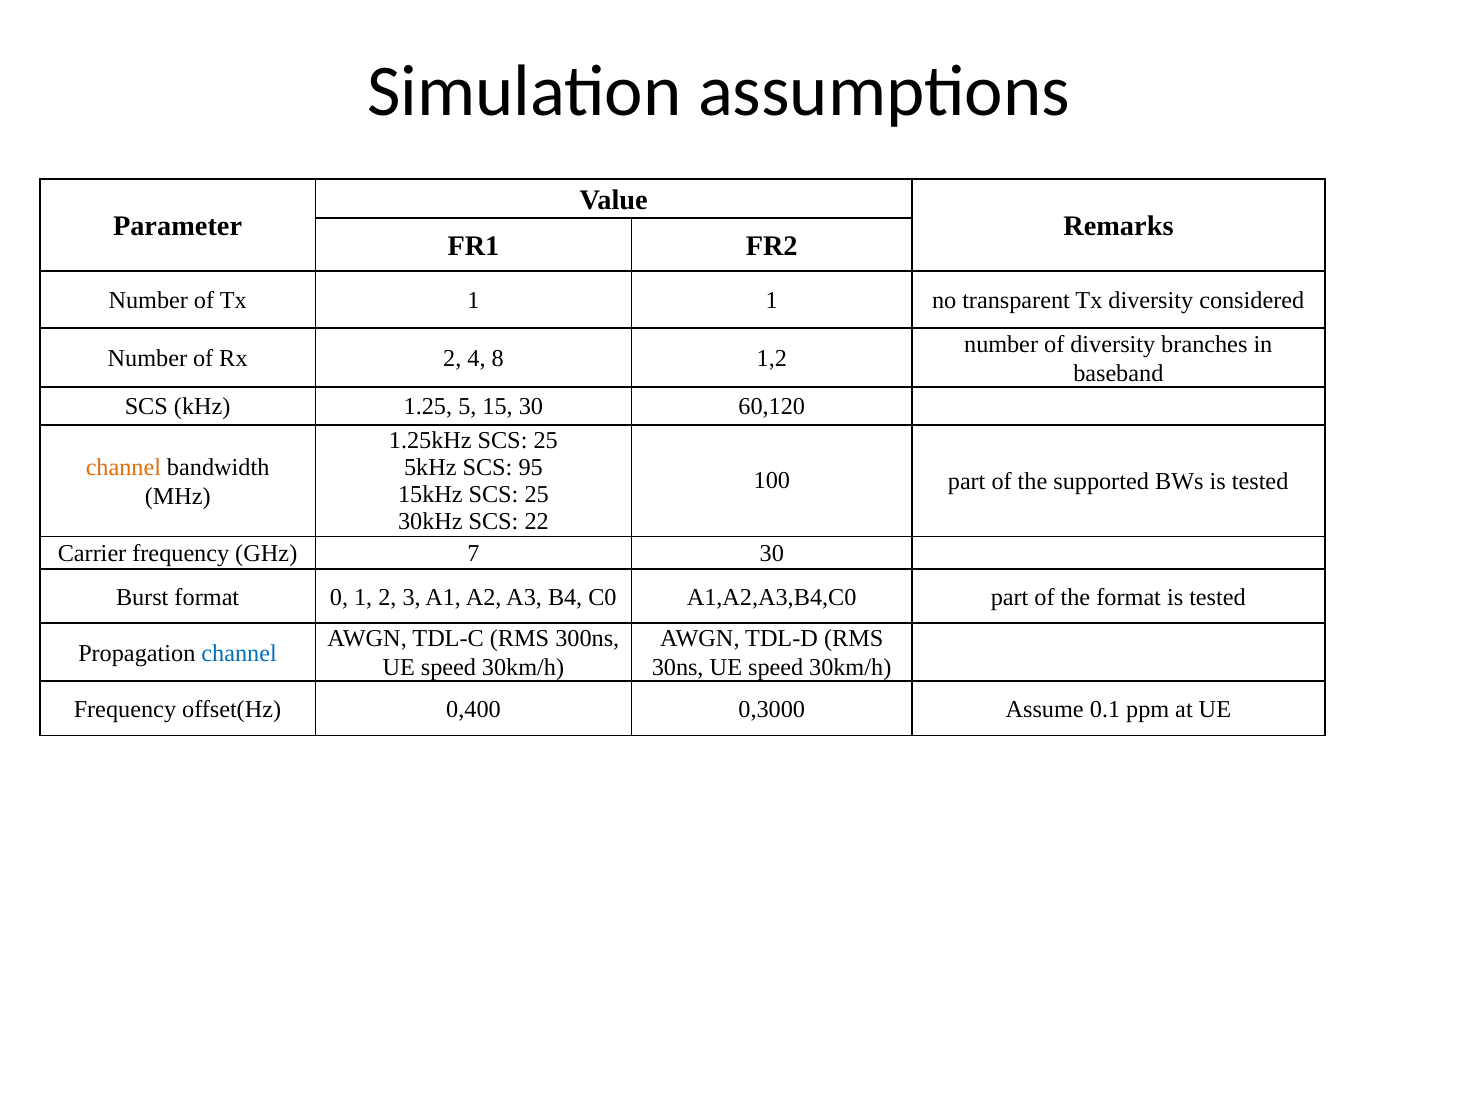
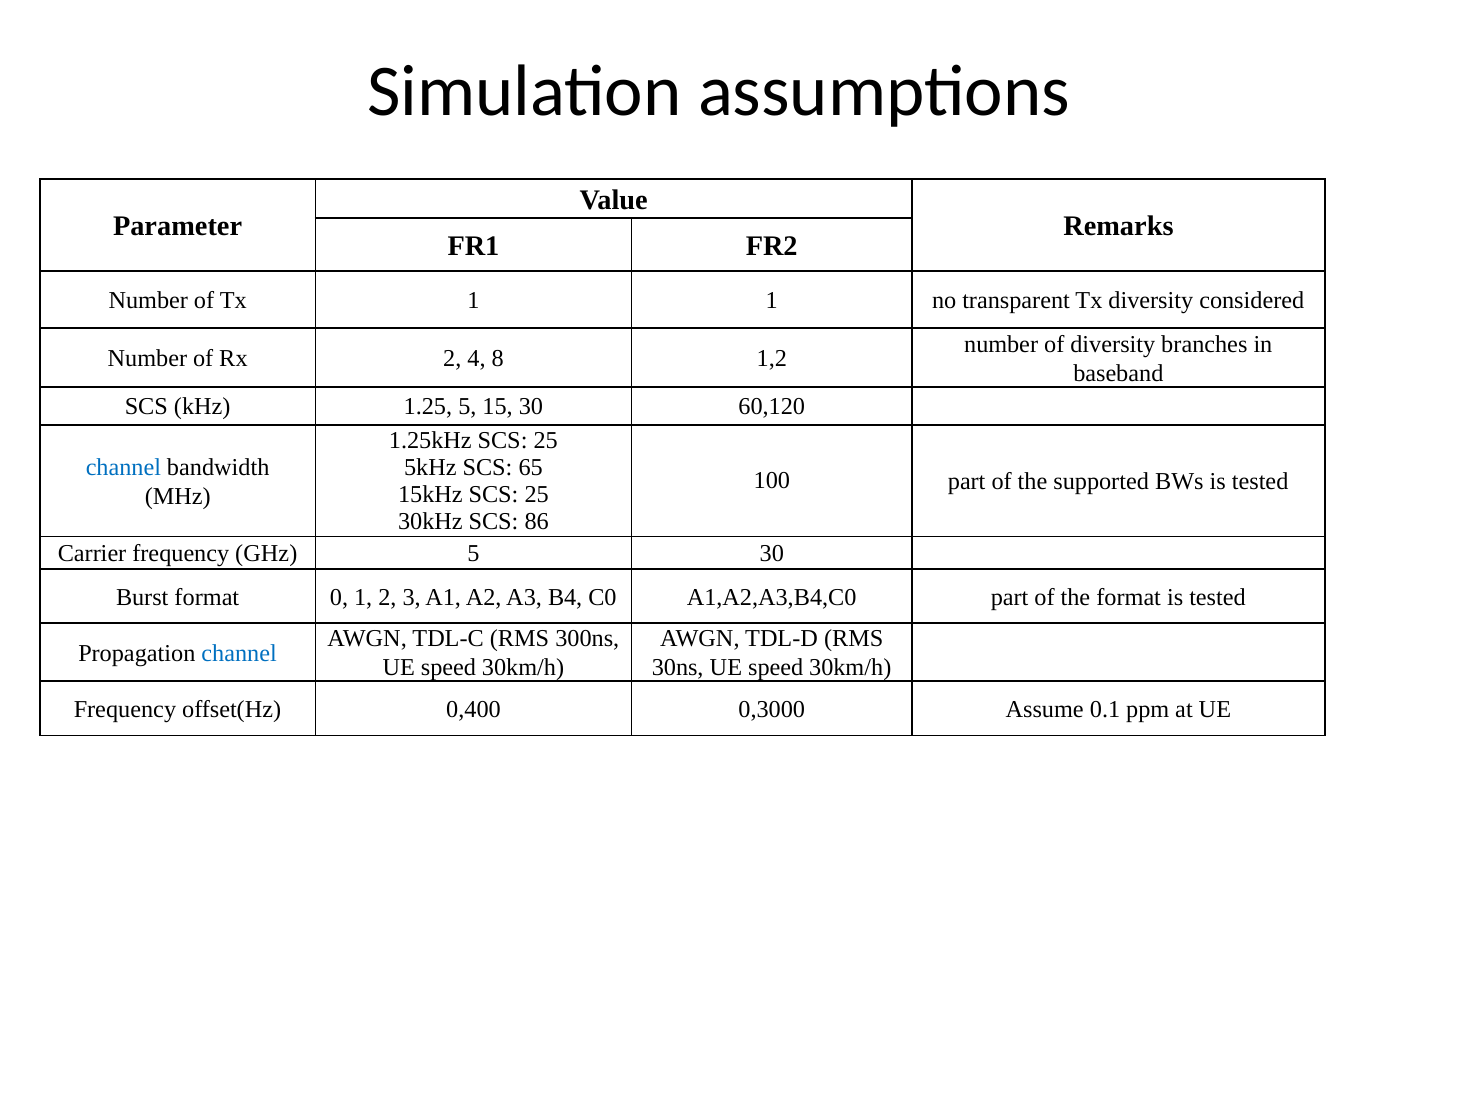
channel colour: orange -> blue (123, 467)
95: 95 -> 65 (531, 467)
22: 22 -> 86 (537, 521)
GHz 7: 7 -> 5 (474, 553)
